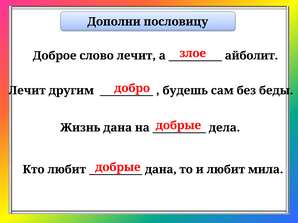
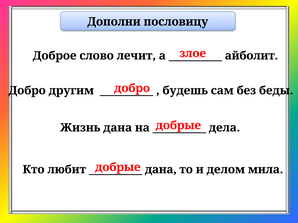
Лечит: Лечит -> Добро (27, 91)
и любит: любит -> делом (226, 170)
